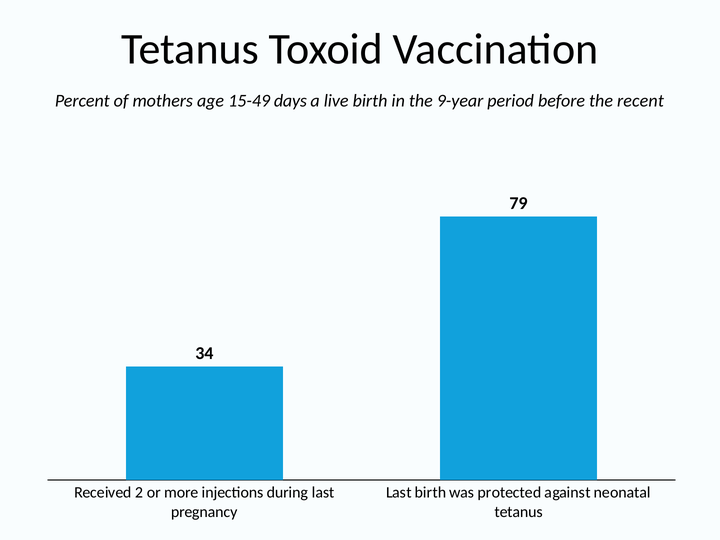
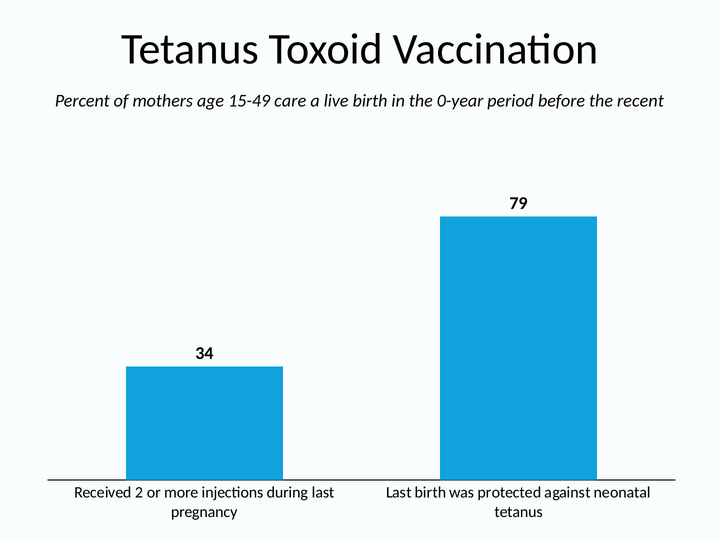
days: days -> care (290, 101)
9-year: 9-year -> 0-year (460, 101)
